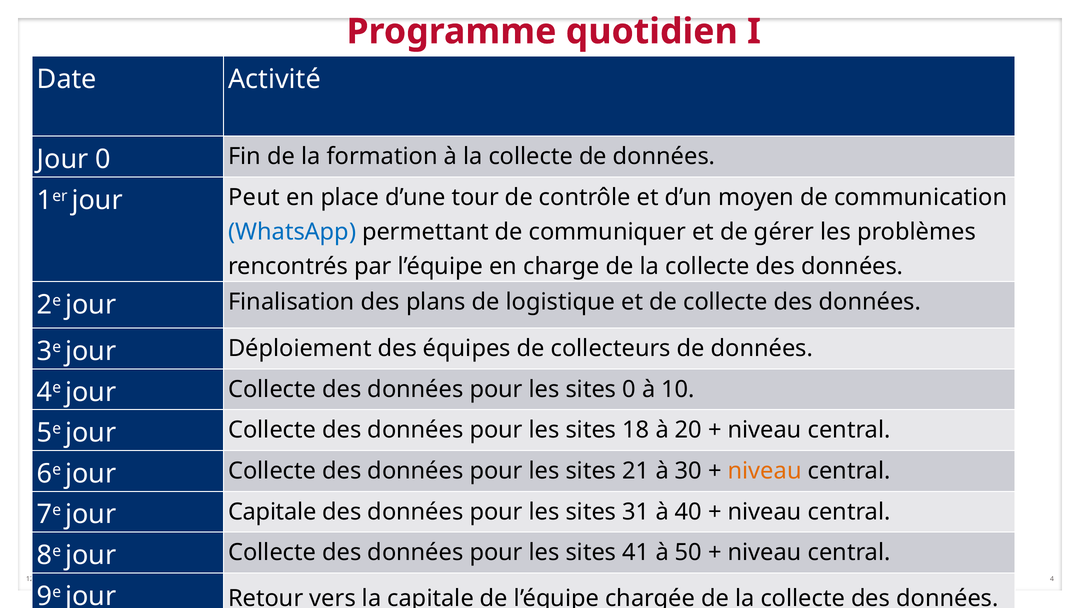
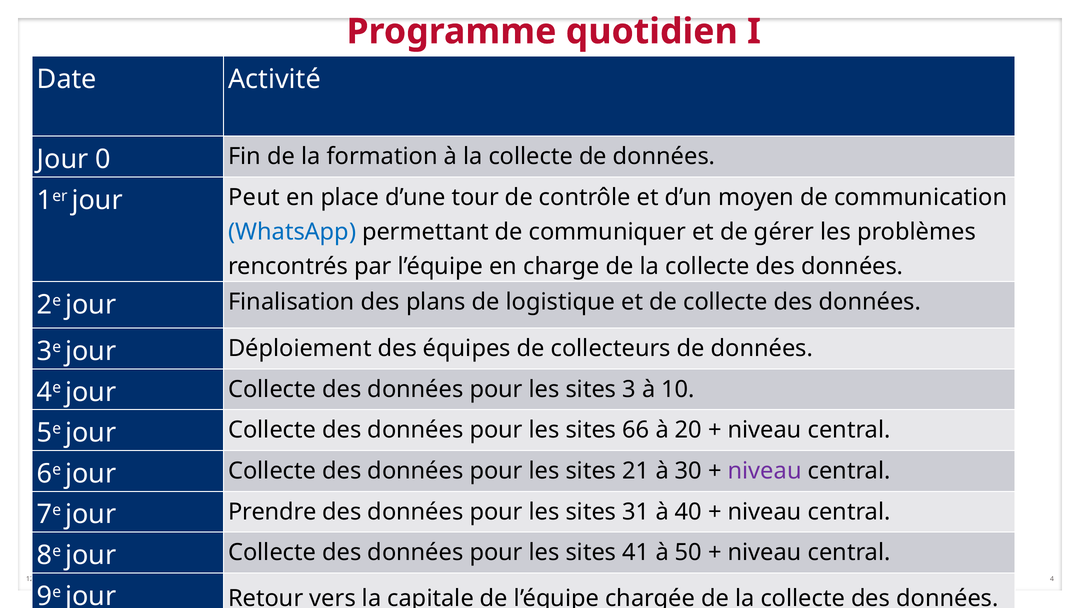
sites 0: 0 -> 3 (629, 389)
18: 18 -> 66 (636, 430)
niveau colour: orange -> purple (765, 471)
jour Capitale: Capitale -> Prendre (272, 511)
